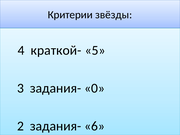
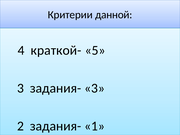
звёзды: звёзды -> данной (114, 15)
задания- 0: 0 -> 3 (95, 88)
6: 6 -> 1 (95, 126)
